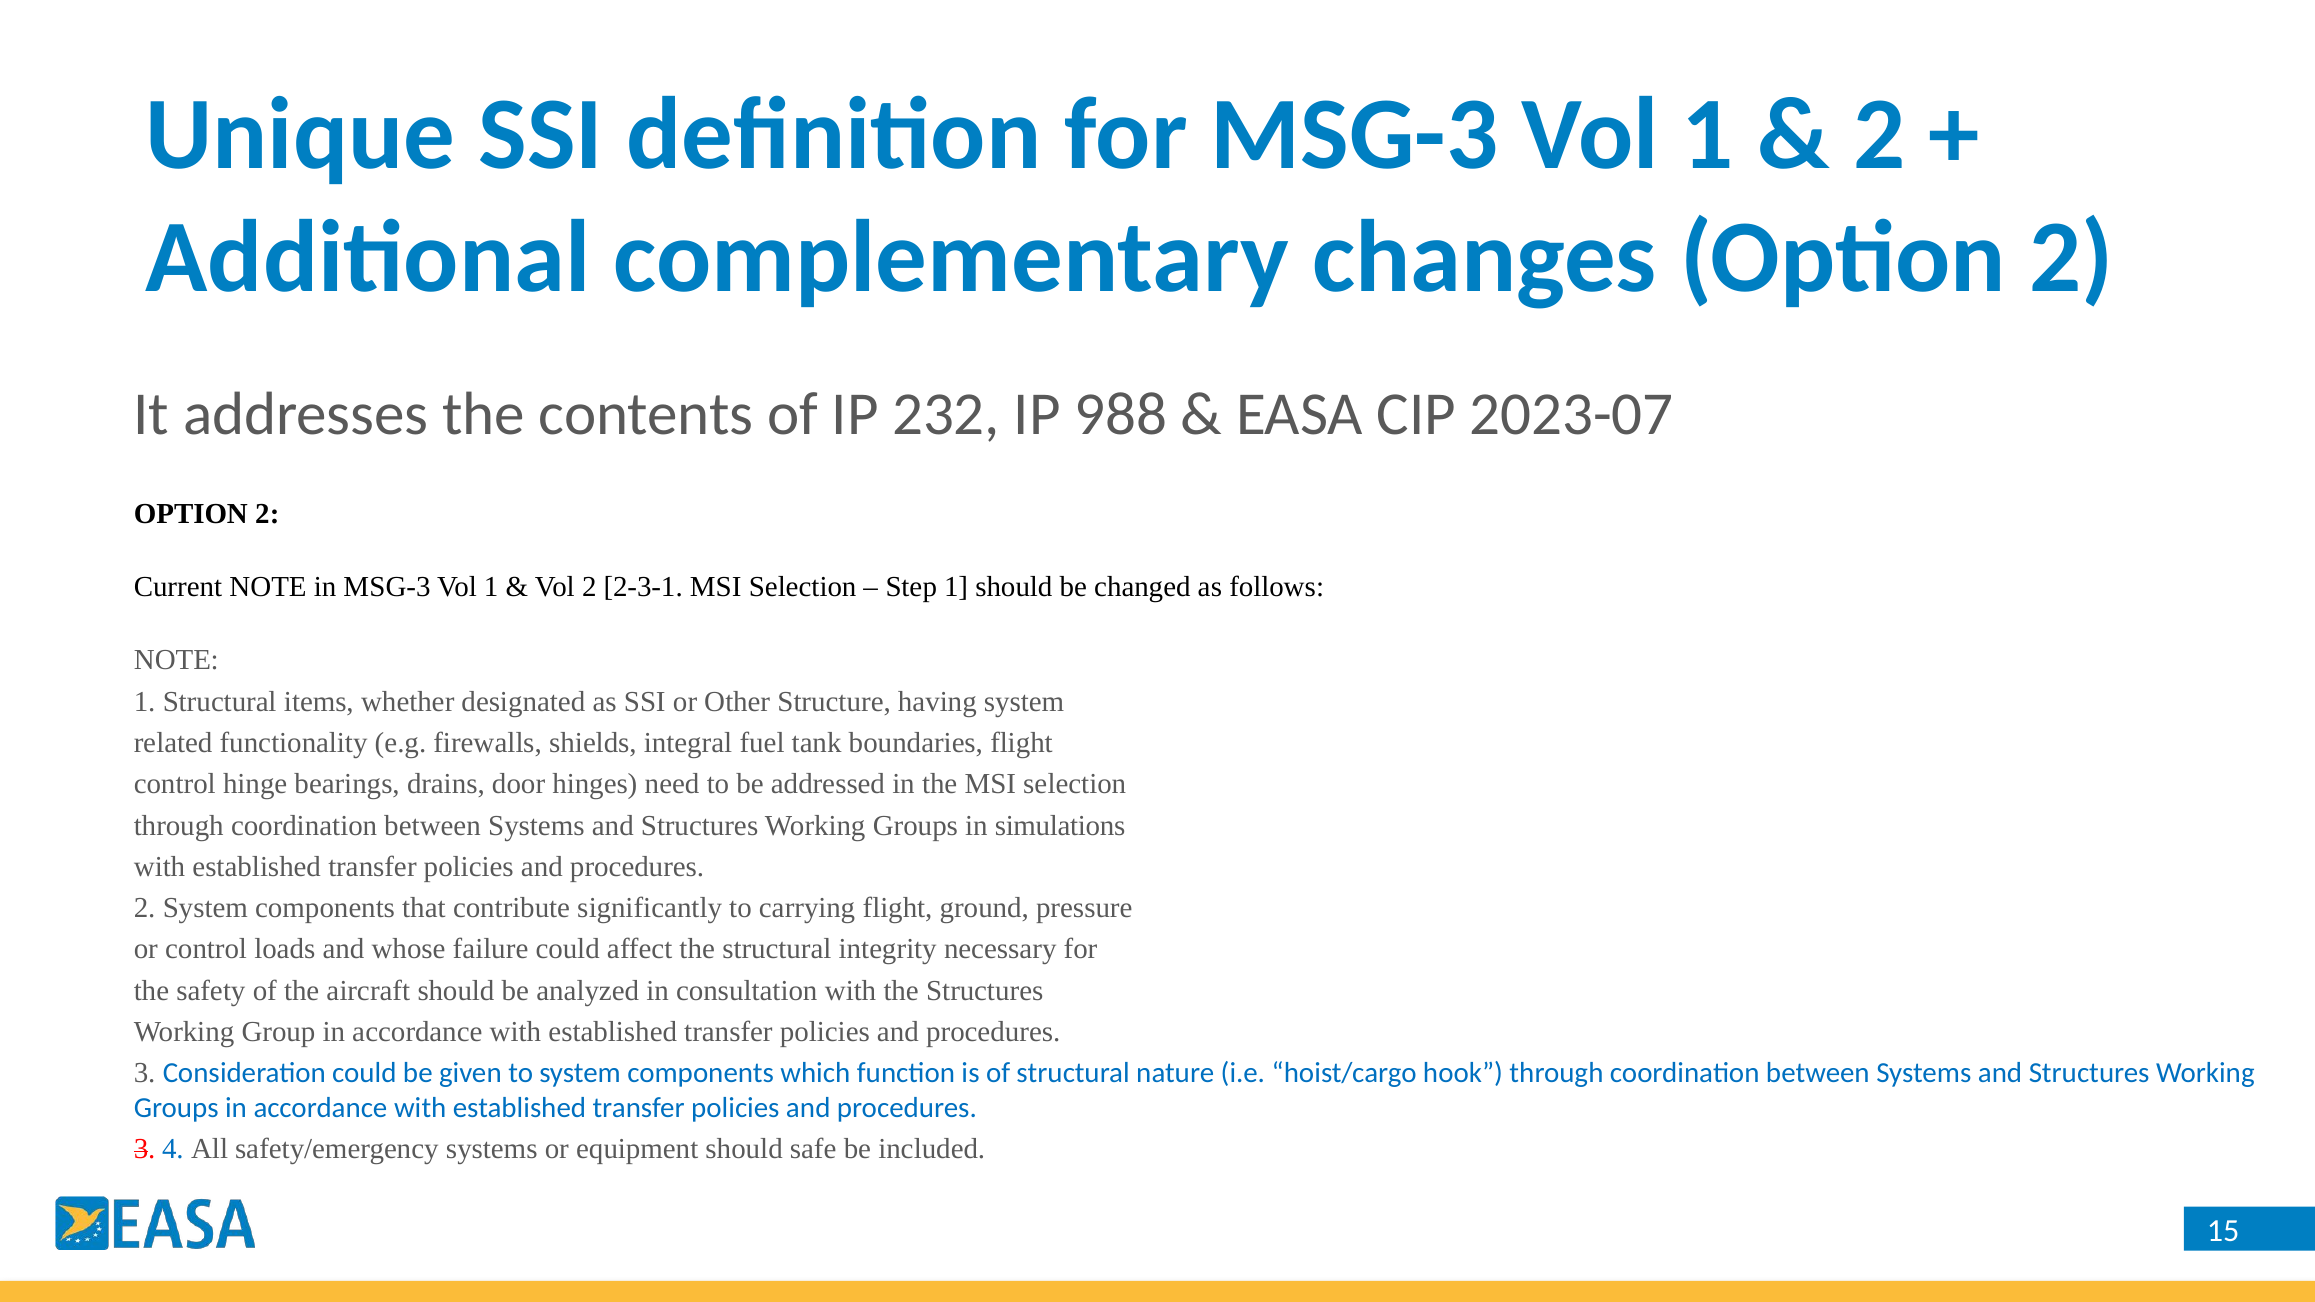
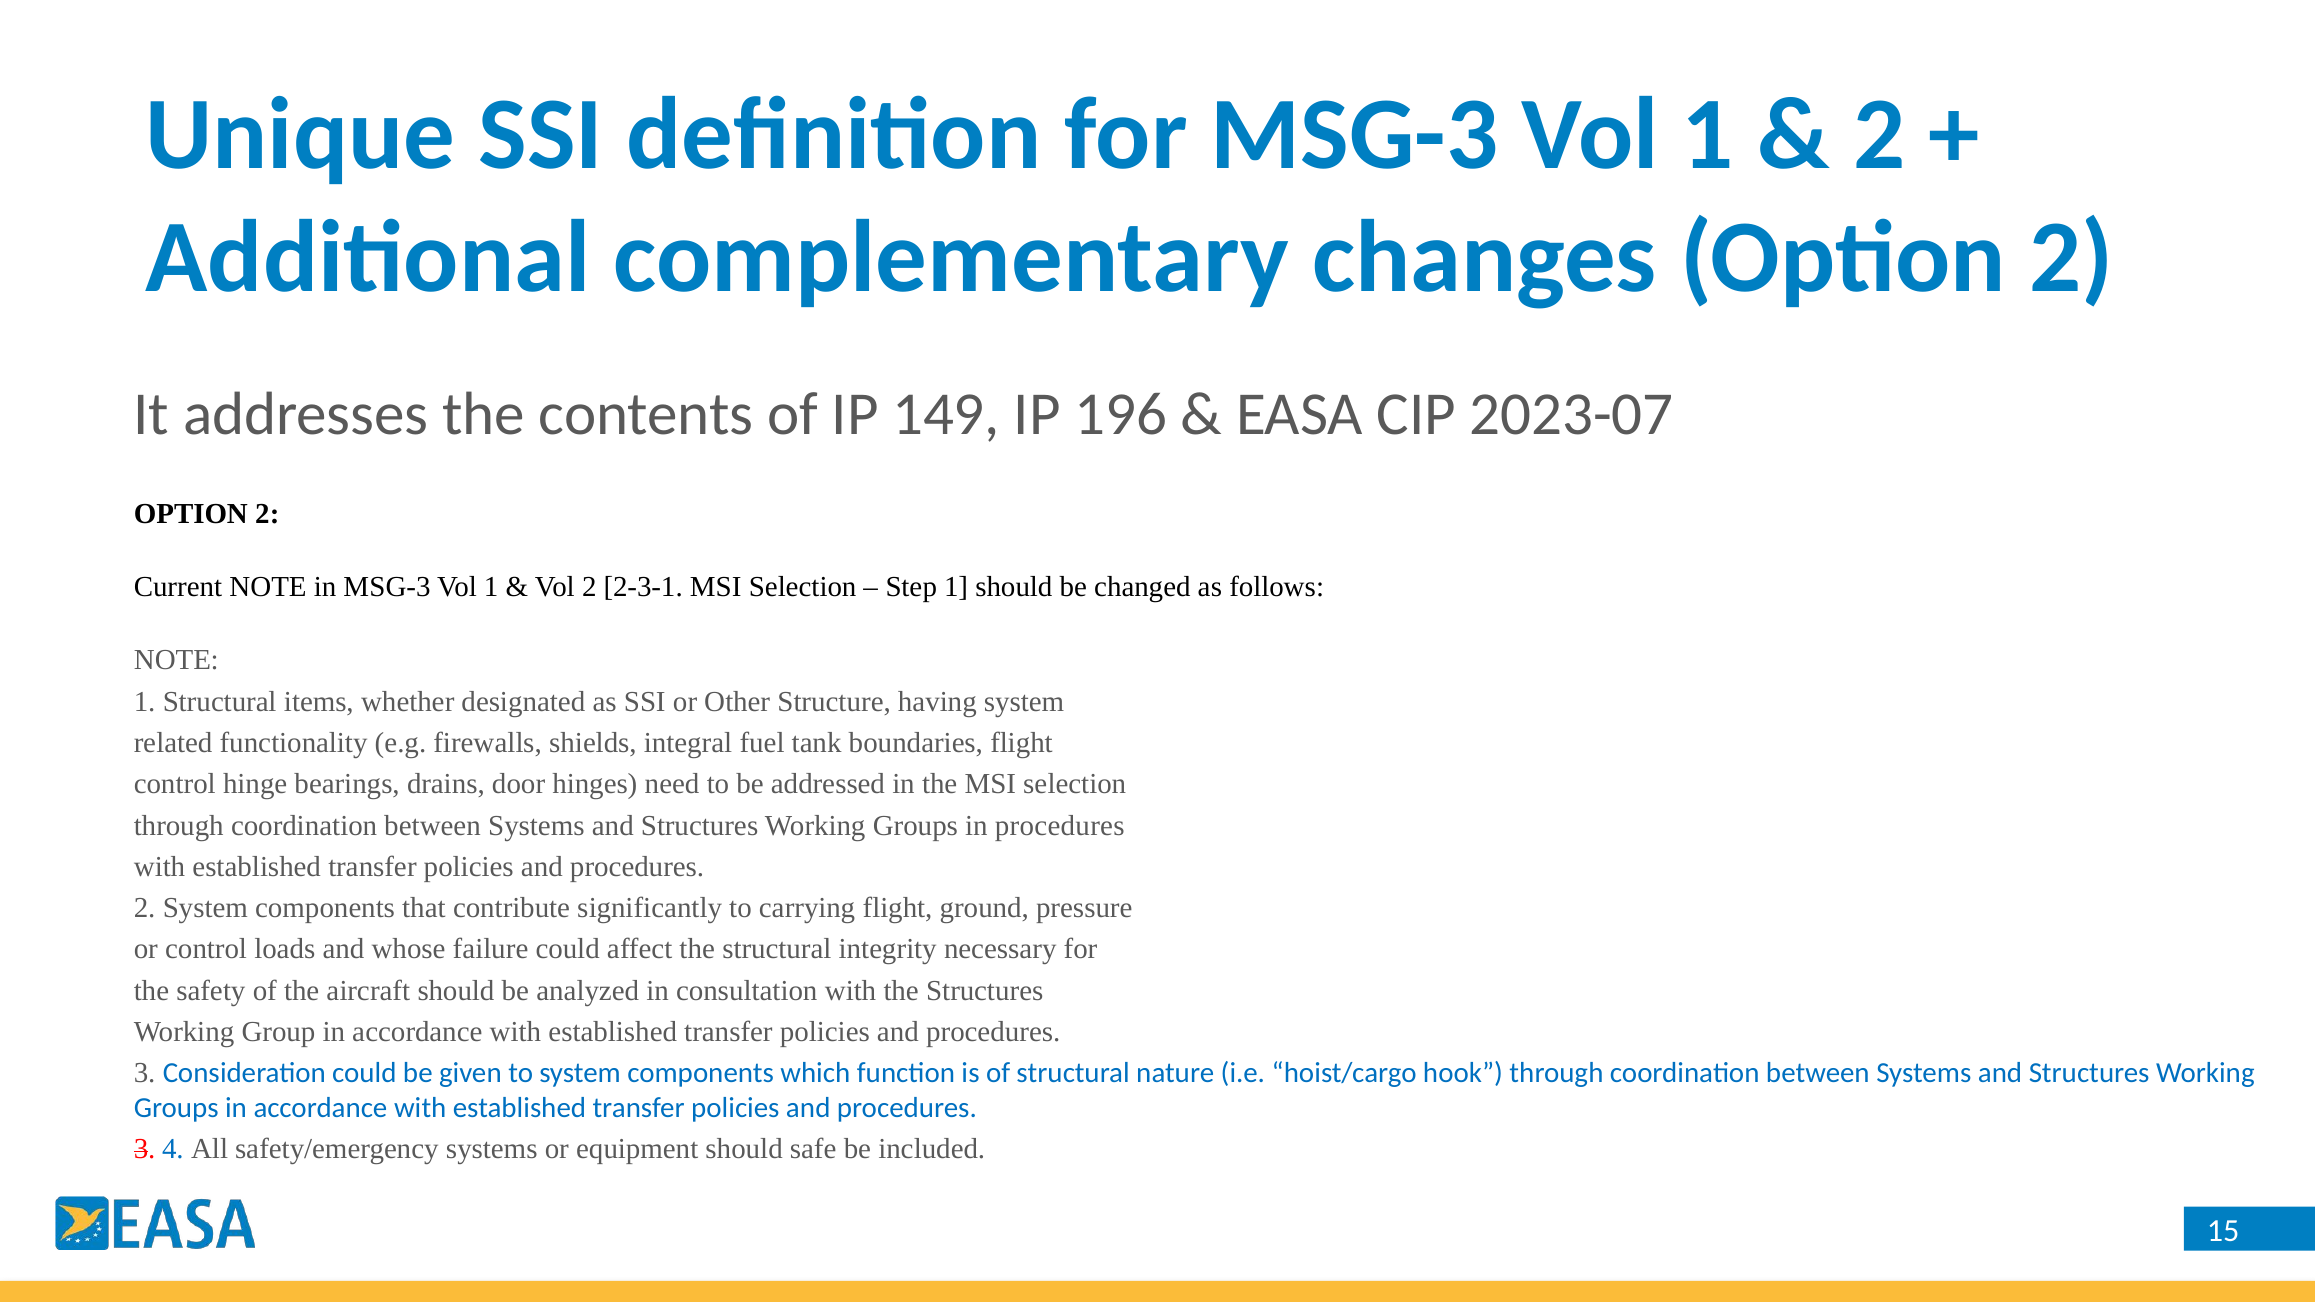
232: 232 -> 149 (946, 414)
988: 988 -> 196 (1121, 414)
in simulations: simulations -> procedures (1060, 826)
